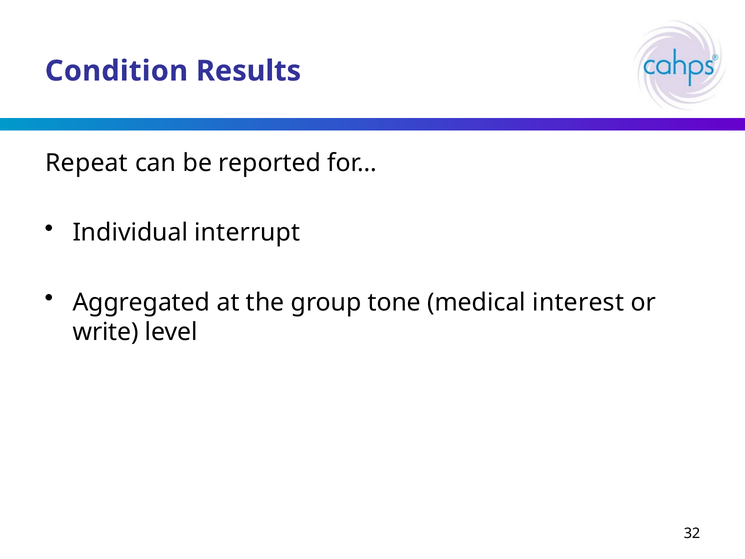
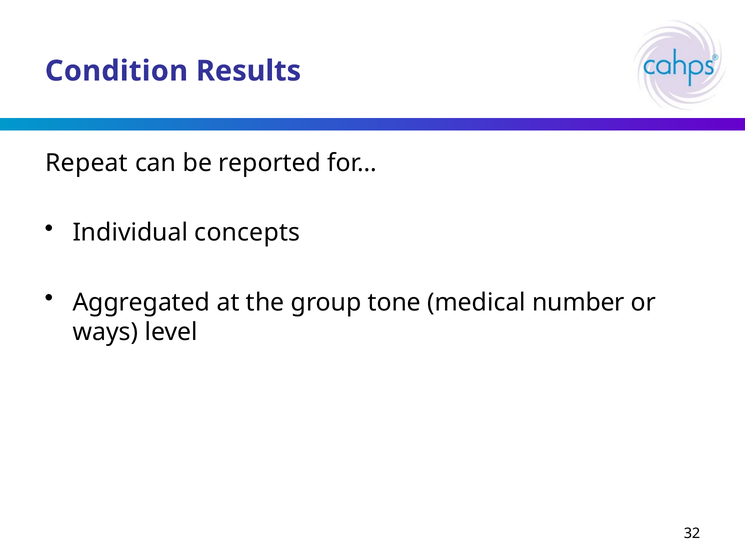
interrupt: interrupt -> concepts (247, 233)
interest: interest -> number (579, 302)
write: write -> ways (106, 332)
